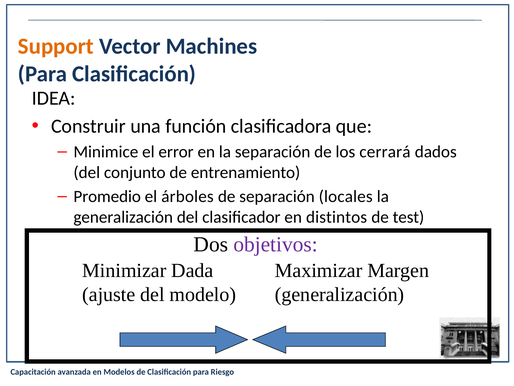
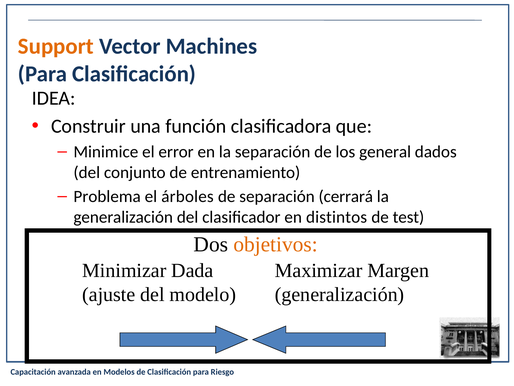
cerrará: cerrará -> general (385, 152)
Promedio: Promedio -> Problema (107, 196)
locales: locales -> cerrará (346, 196)
objetivos colour: purple -> orange (276, 244)
